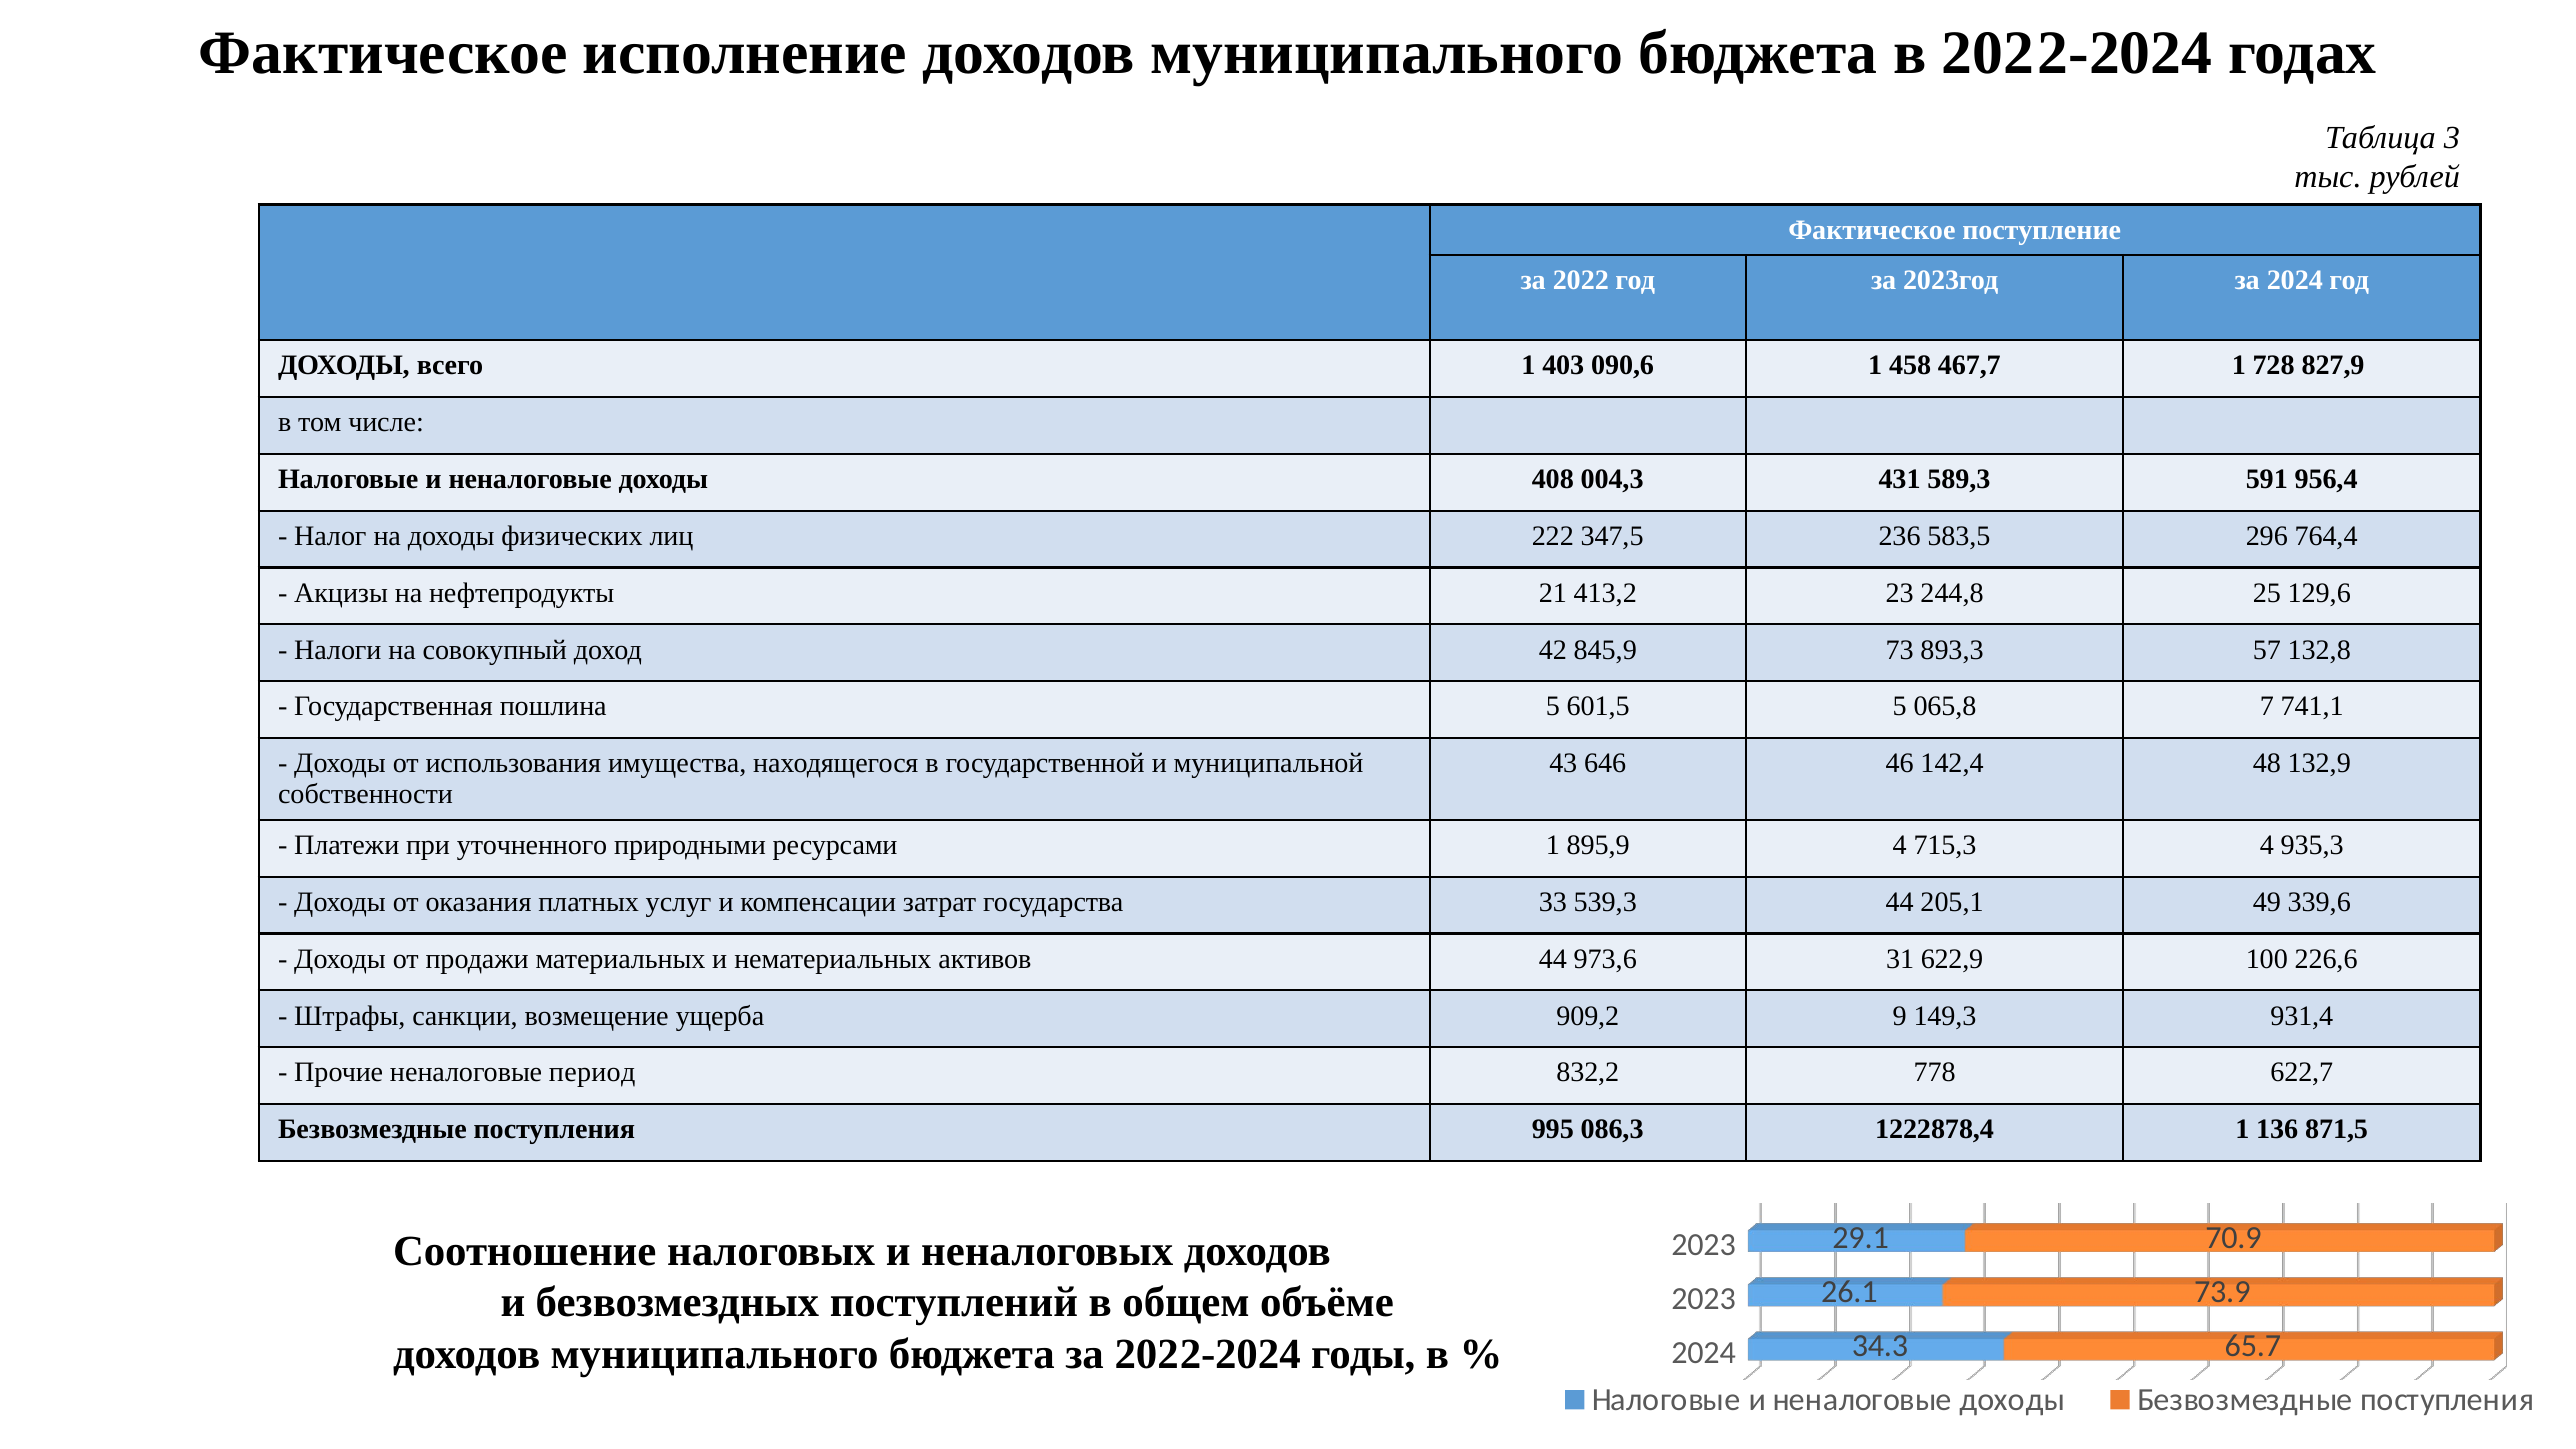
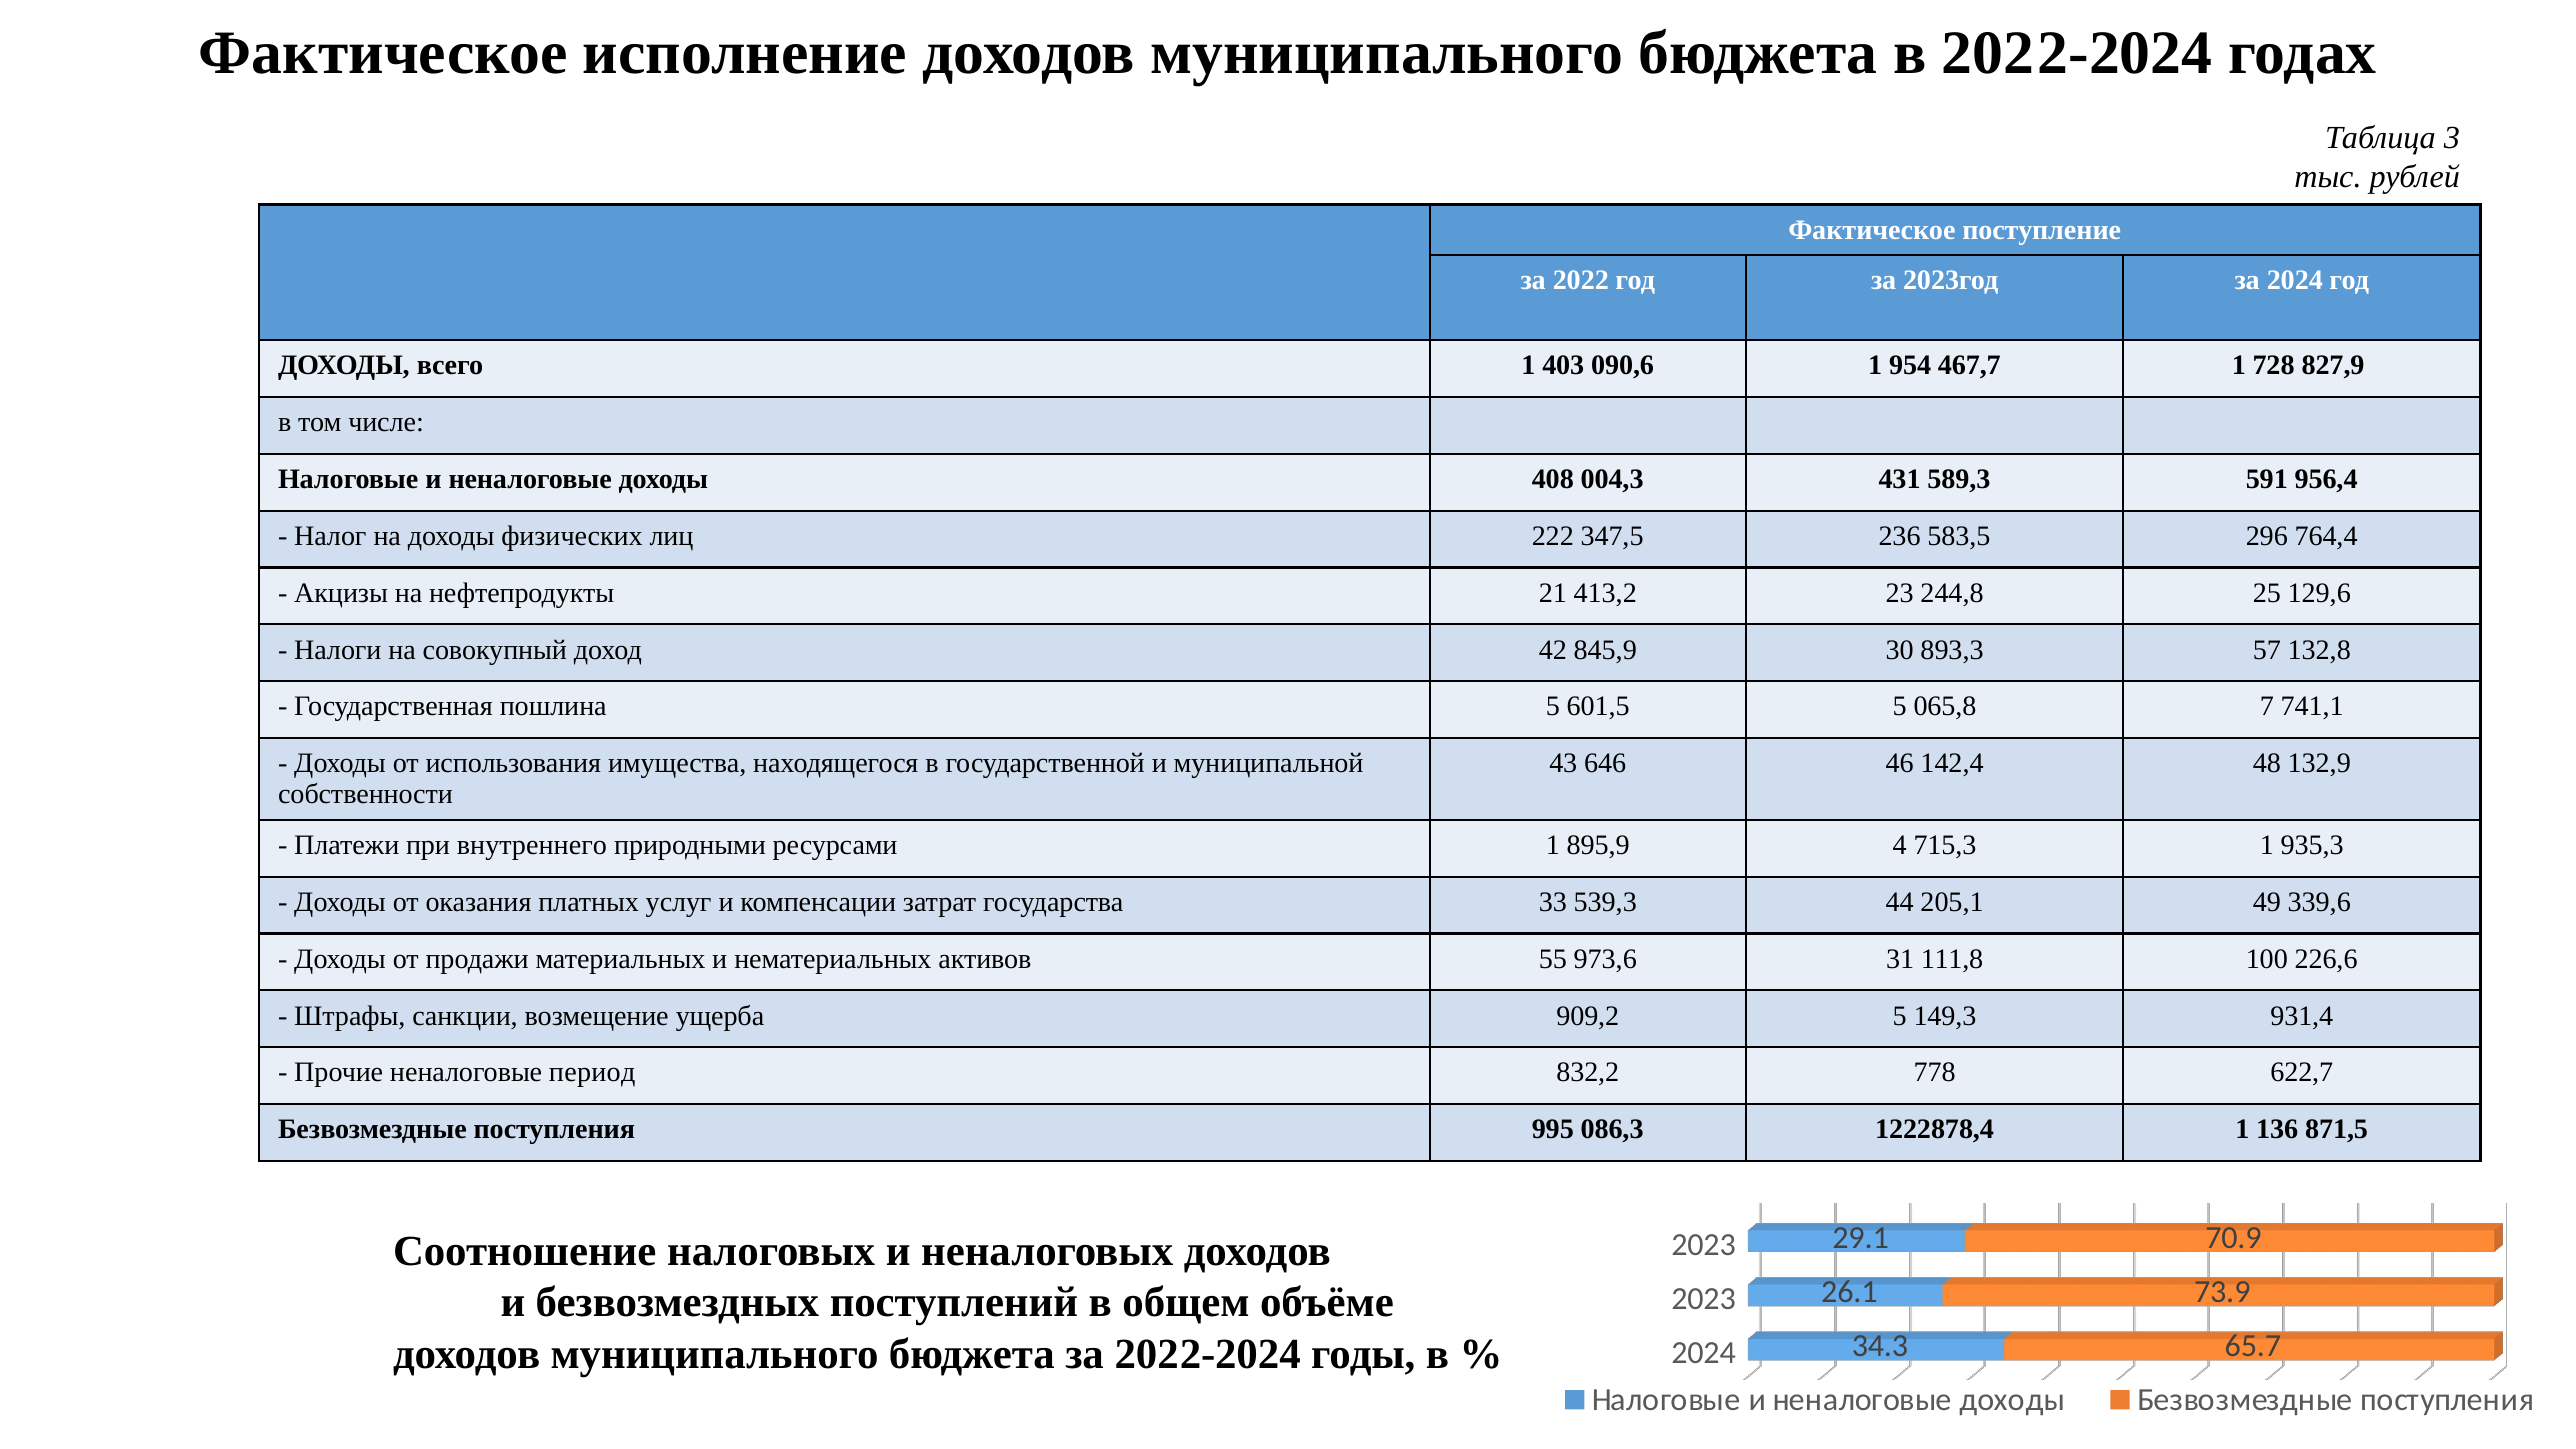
458: 458 -> 954 (1910, 366)
73: 73 -> 30 (1900, 650)
уточненного: уточненного -> внутреннего (532, 845)
715,3 4: 4 -> 1 (2267, 845)
активов 44: 44 -> 55 (1553, 959)
622,9: 622,9 -> 111,8 (1952, 959)
909,2 9: 9 -> 5 (1900, 1016)
